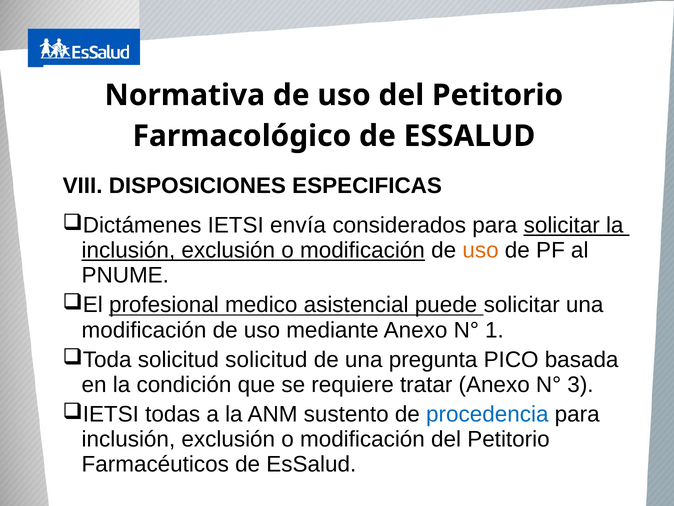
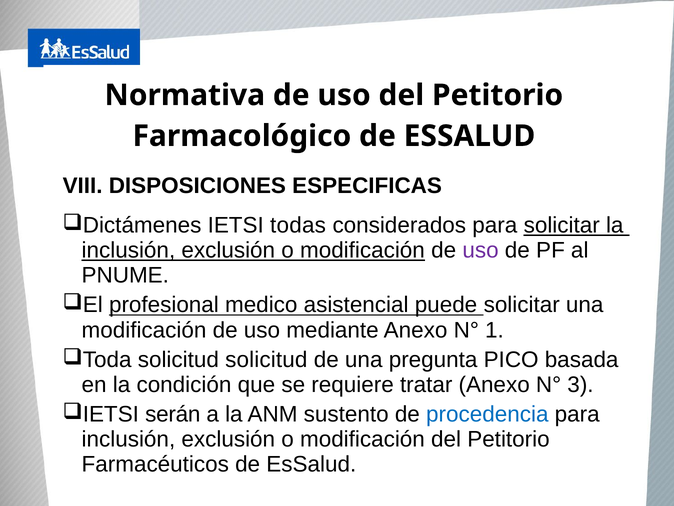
envía: envía -> todas (298, 225)
uso colour: orange -> purple (481, 250)
todas: todas -> serán (173, 414)
